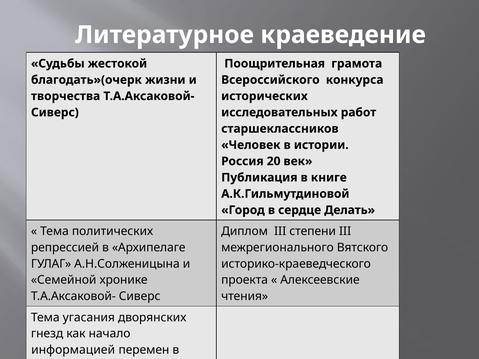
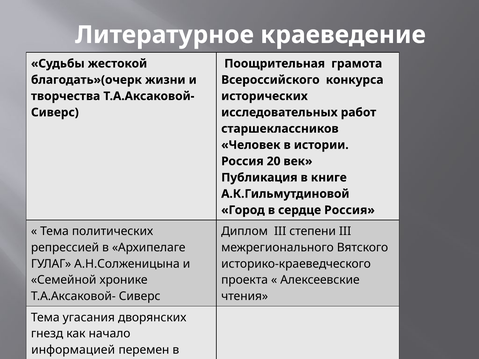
сердце Делать: Делать -> Россия (349, 210)
